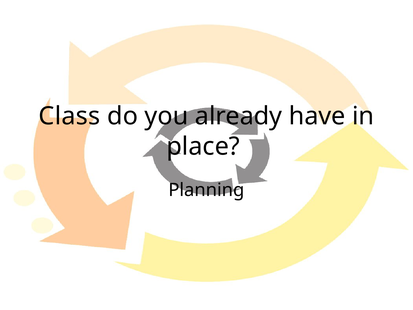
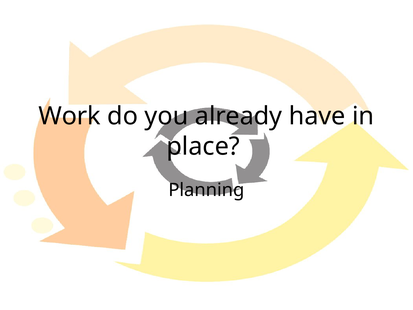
Class: Class -> Work (70, 116)
